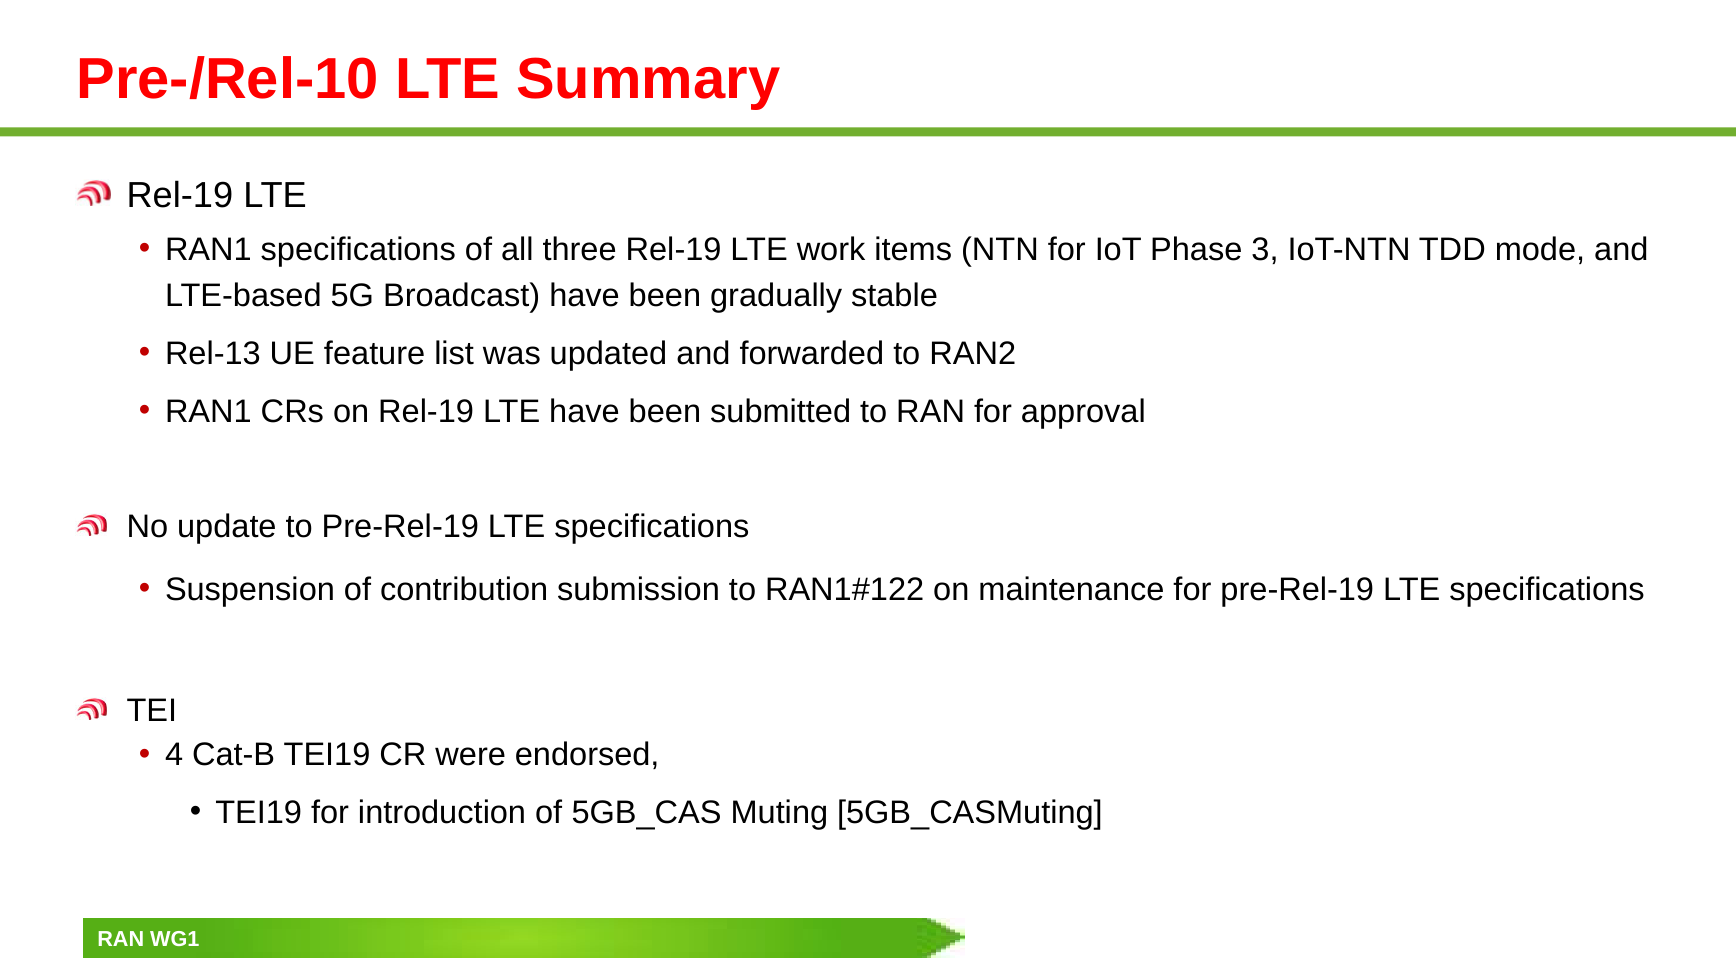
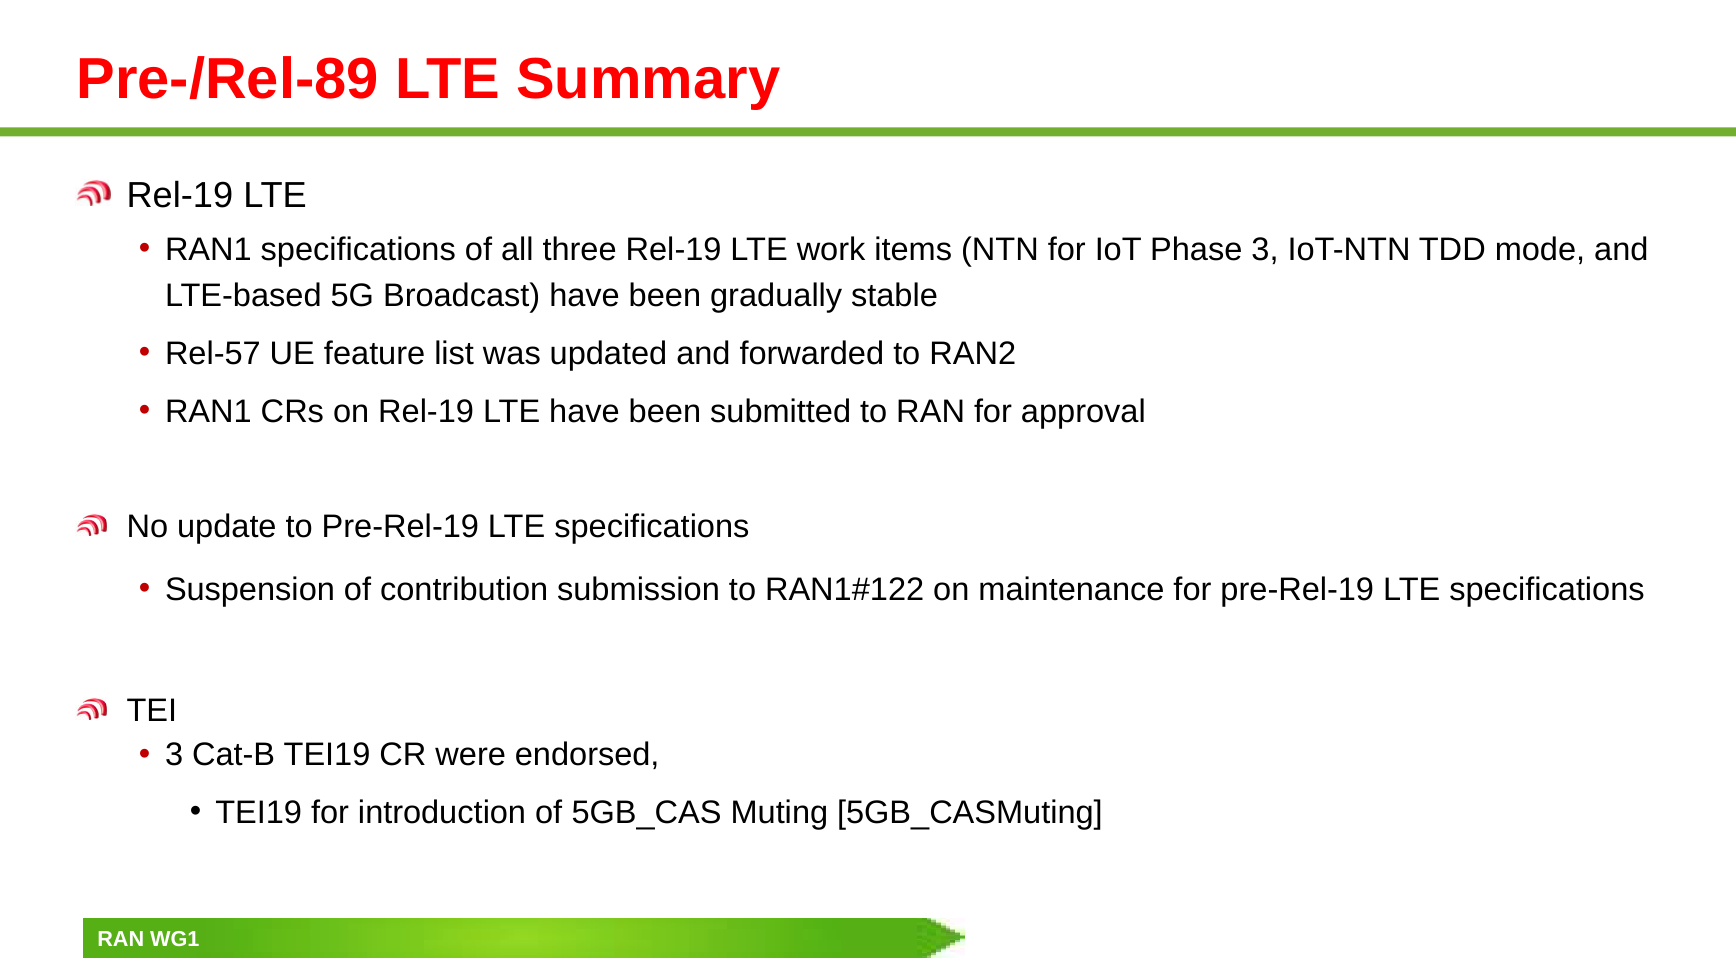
Pre-/Rel-10: Pre-/Rel-10 -> Pre-/Rel-89 (228, 80)
Rel-13: Rel-13 -> Rel-57 (213, 354)
4: 4 -> 3 (174, 756)
